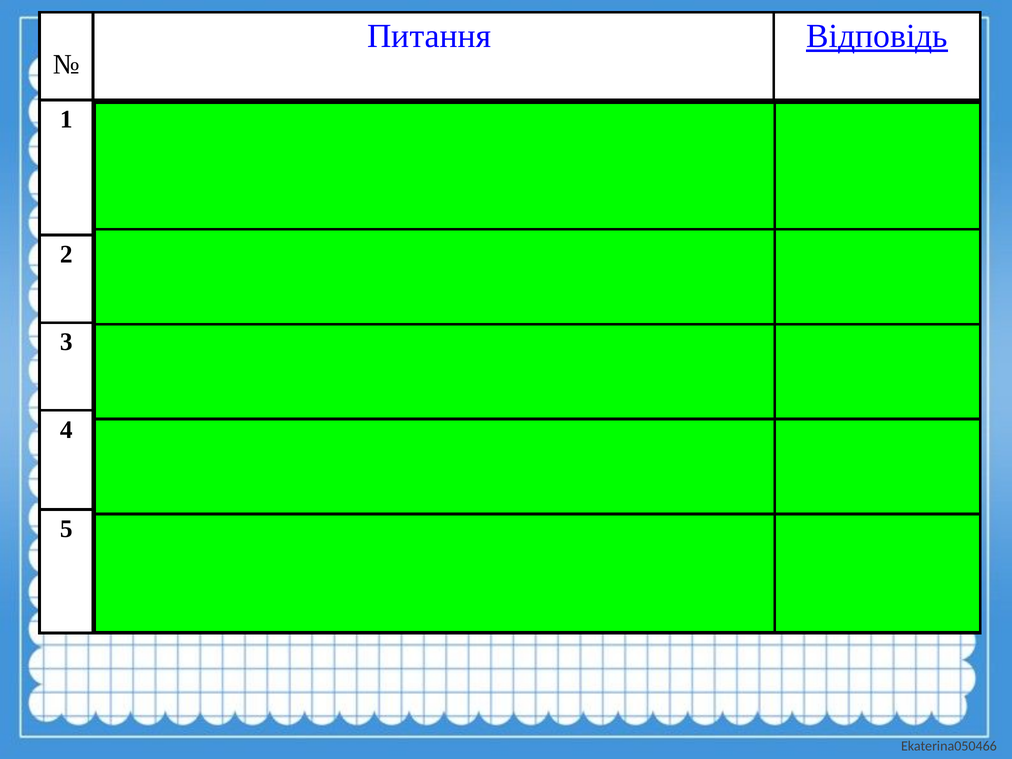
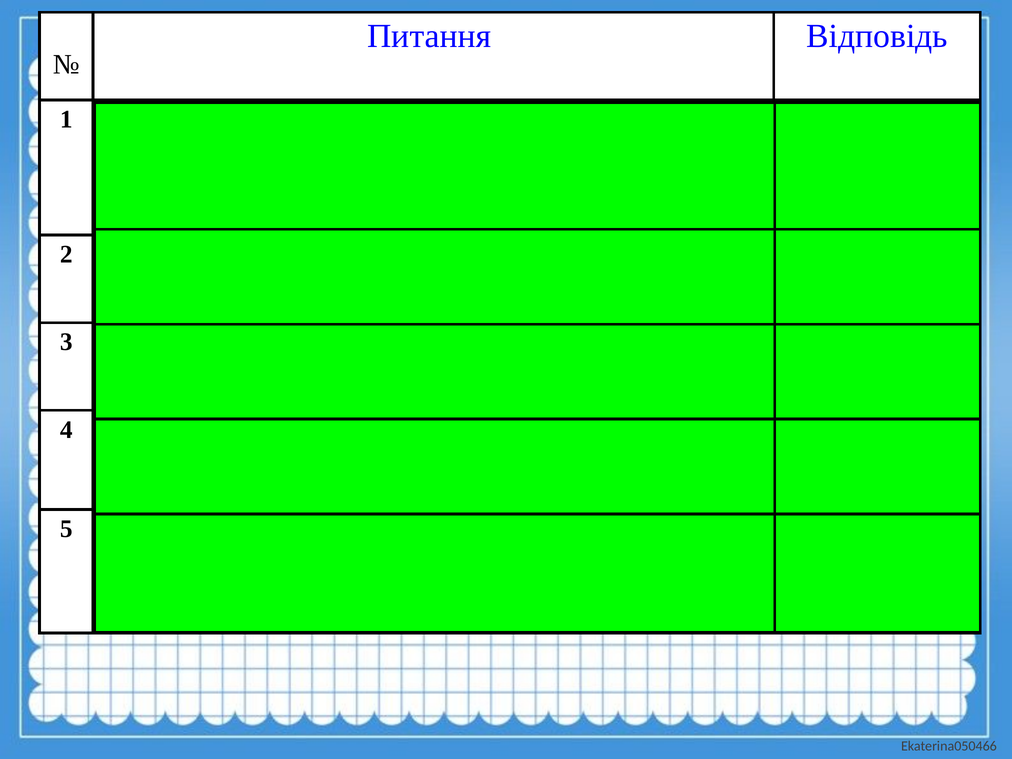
Відповідь underline: present -> none (877, 36)
